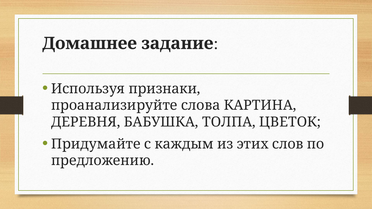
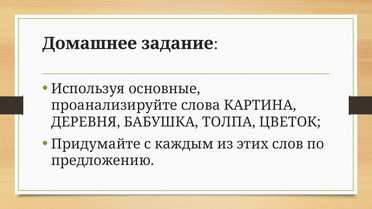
признаки: признаки -> основные (164, 89)
